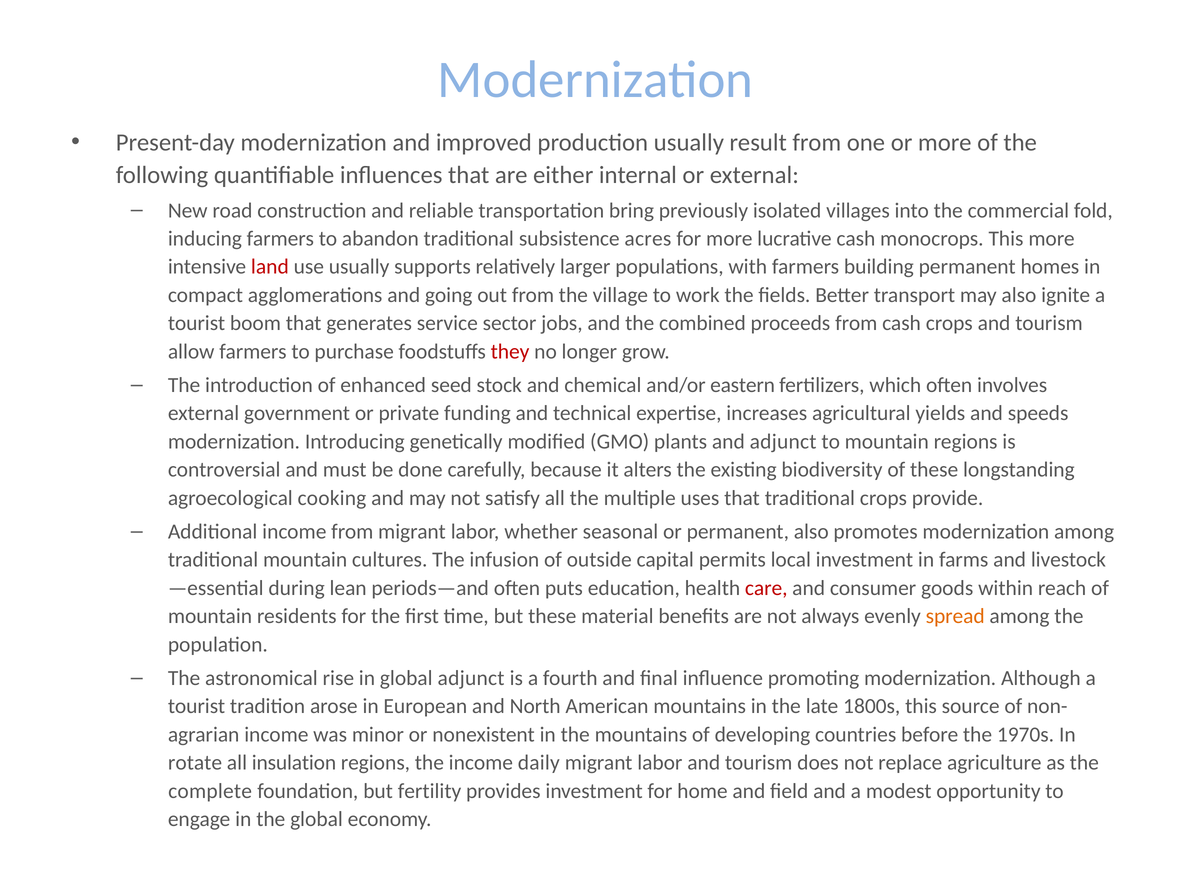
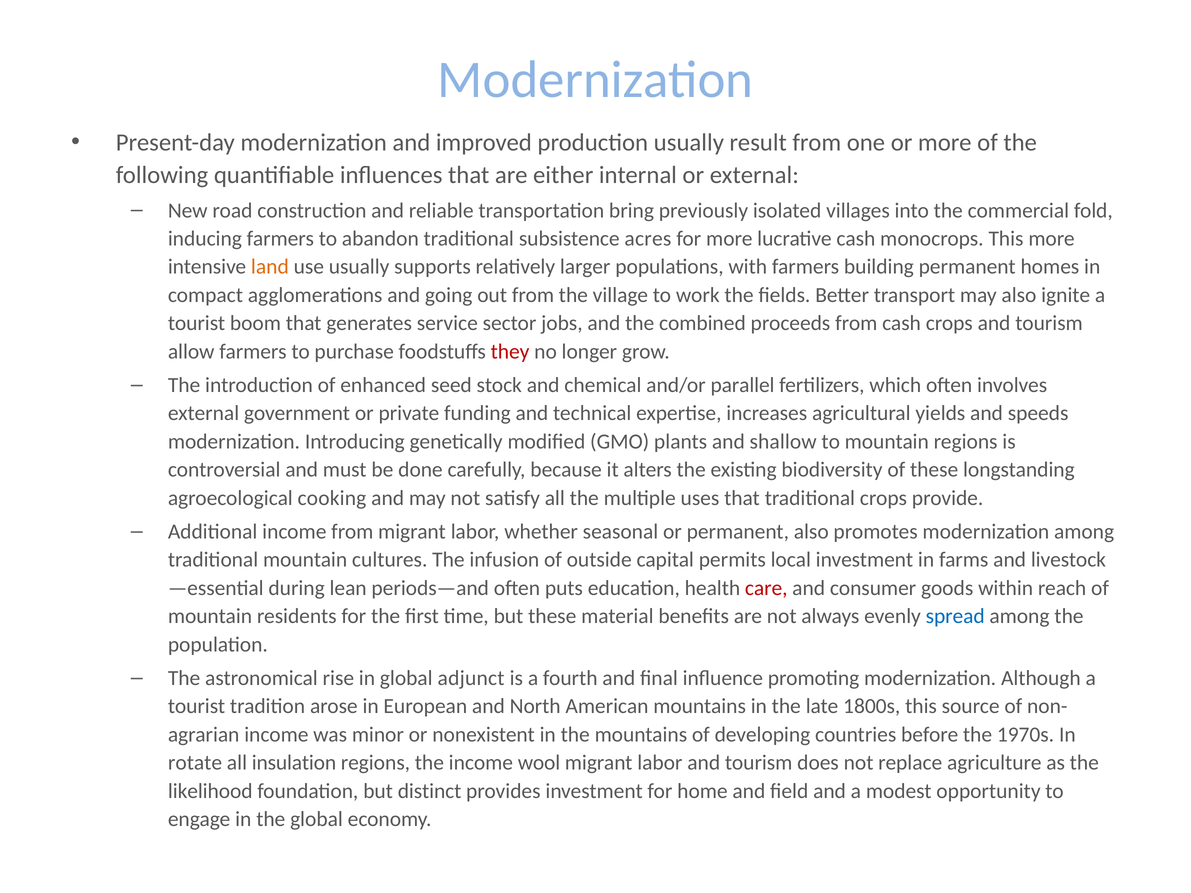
land colour: red -> orange (270, 267)
eastern: eastern -> parallel (743, 385)
and adjunct: adjunct -> shallow (783, 442)
spread colour: orange -> blue (955, 616)
daily: daily -> wool (539, 763)
complete: complete -> likelihood (210, 791)
fertility: fertility -> distinct (430, 791)
